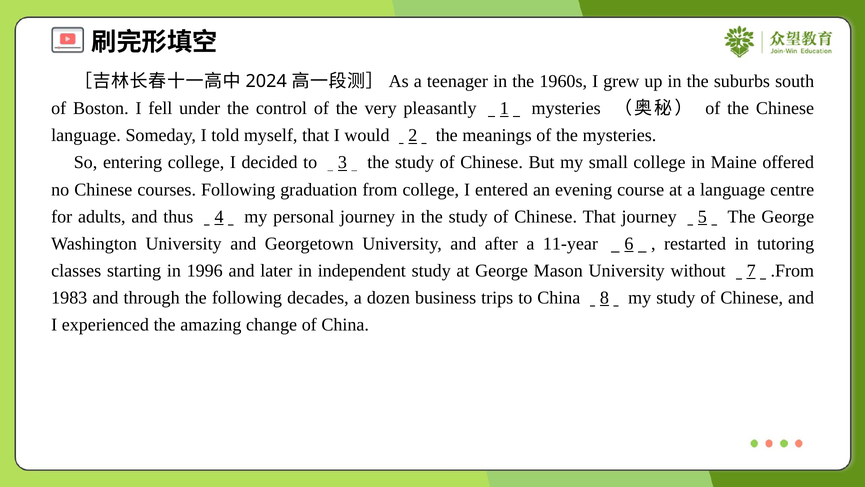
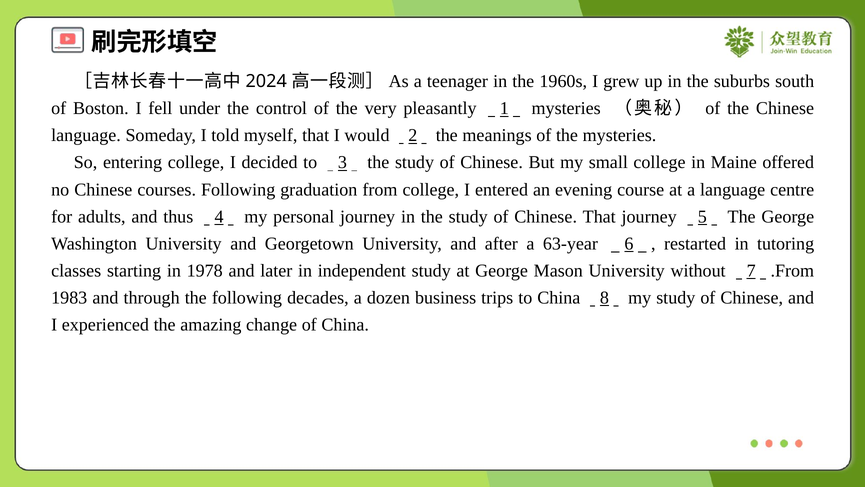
11-year: 11-year -> 63-year (570, 243)
1996: 1996 -> 1978 (205, 270)
